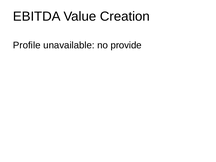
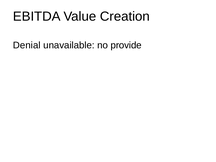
Profile: Profile -> Denial (27, 45)
